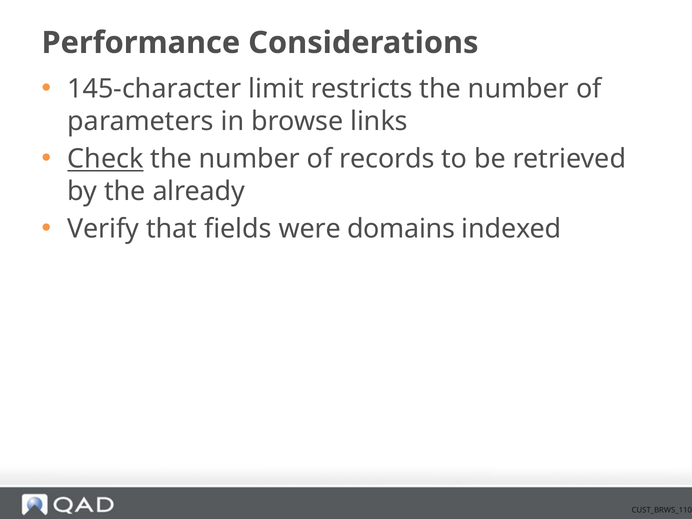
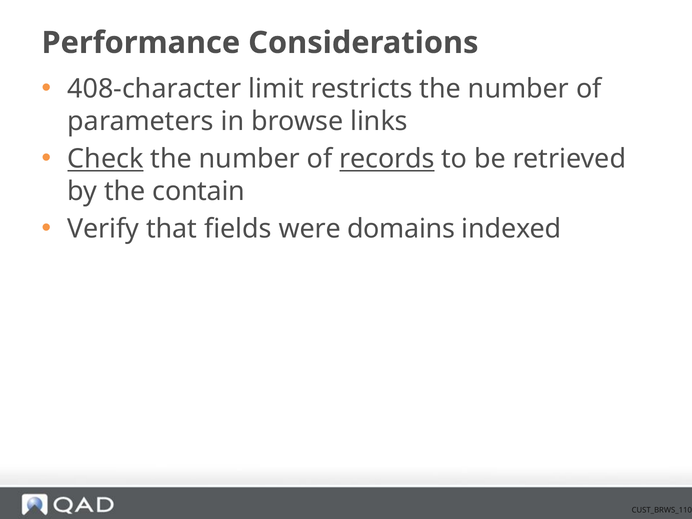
145-character: 145-character -> 408-character (154, 89)
records underline: none -> present (387, 159)
already: already -> contain (199, 191)
